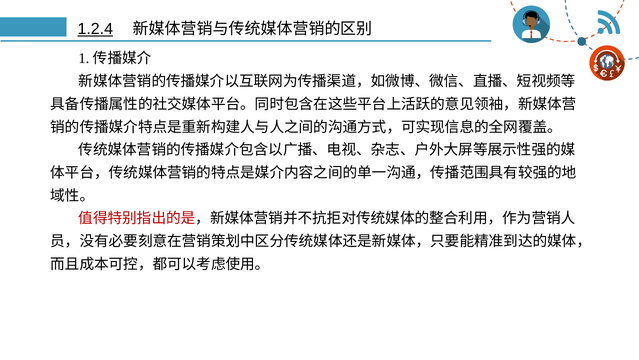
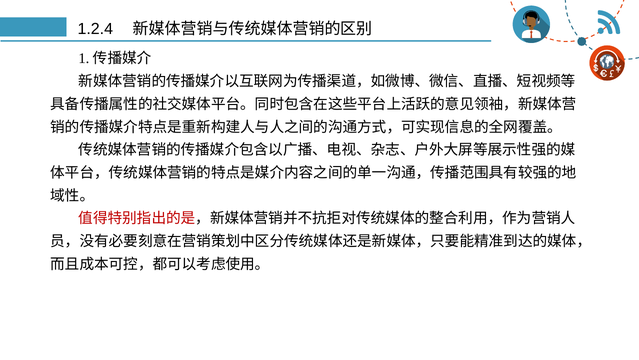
1.2.4 underline: present -> none (95, 29)
